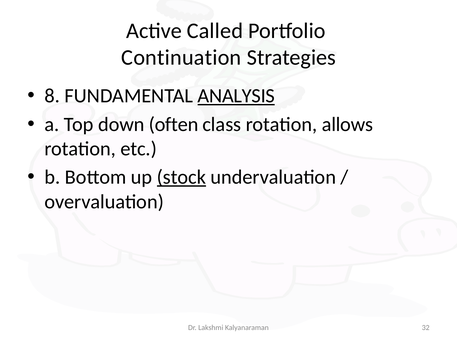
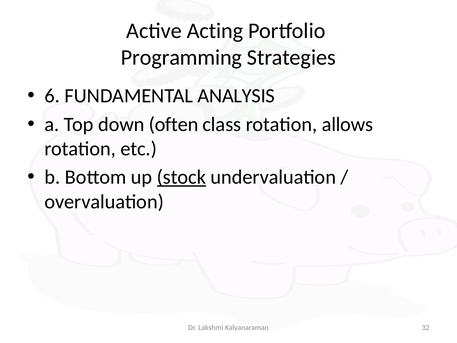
Called: Called -> Acting (215, 31)
Continuation: Continuation -> Programming (181, 58)
8: 8 -> 6 (52, 96)
ANALYSIS underline: present -> none (236, 96)
